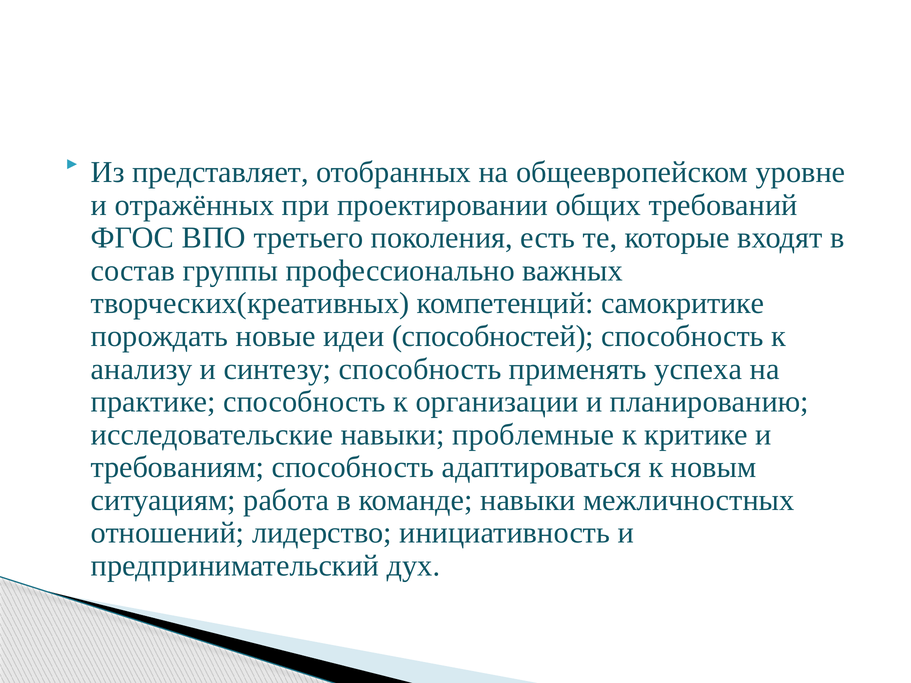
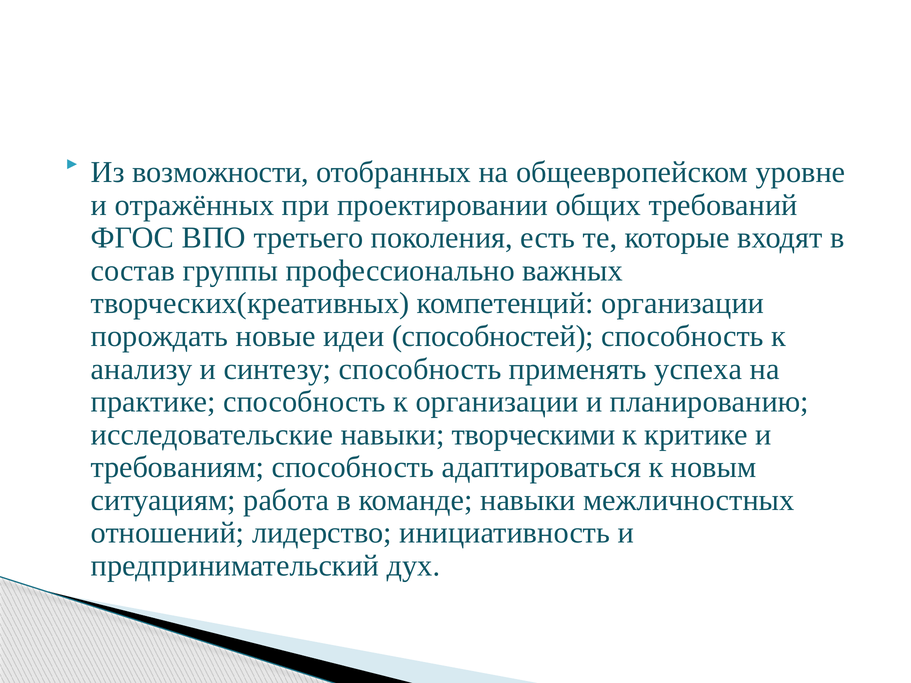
представляет: представляет -> возможности (221, 172)
компетенций самокритике: самокритике -> организации (683, 304)
проблемные: проблемные -> творческими (534, 435)
